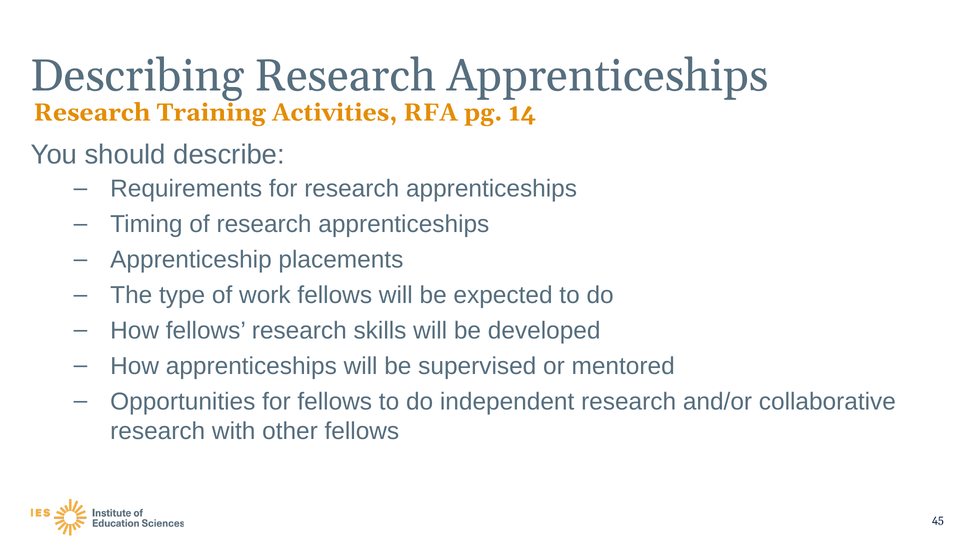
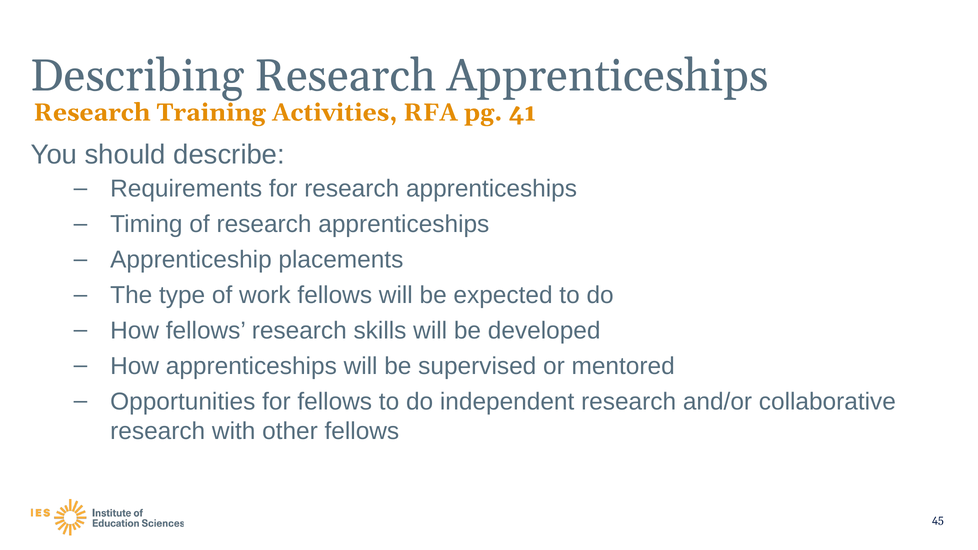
14: 14 -> 41 (522, 112)
